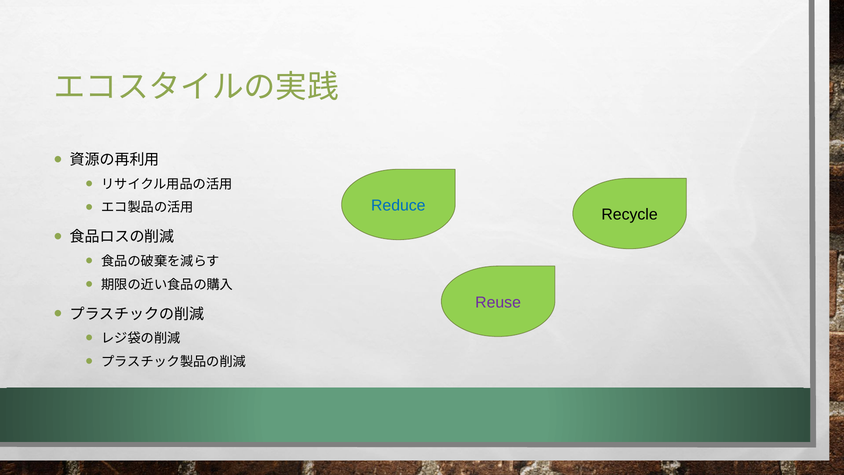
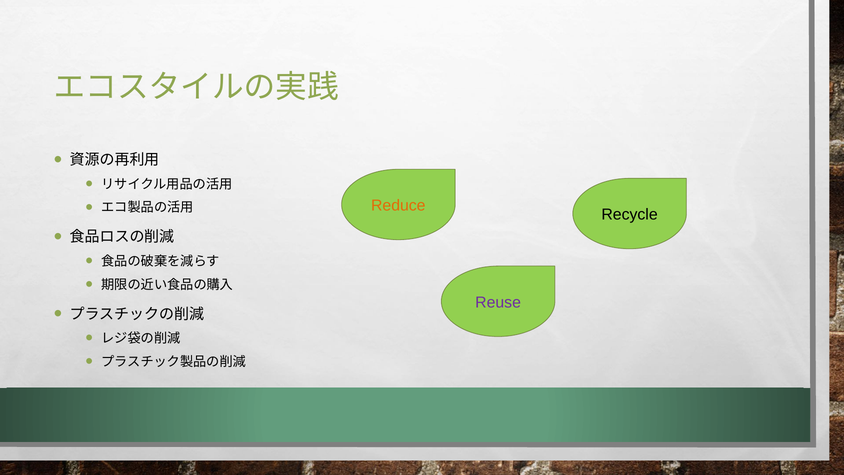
Reduce colour: blue -> orange (398, 205)
